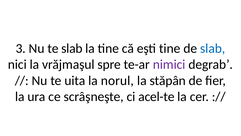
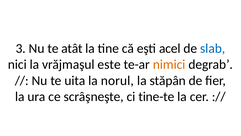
te slab: slab -> atât (72, 48)
eşti tine: tine -> acel (170, 48)
spre: spre -> este (109, 64)
nimici colour: purple -> orange (169, 64)
acel-te: acel-te -> tine-te (156, 96)
